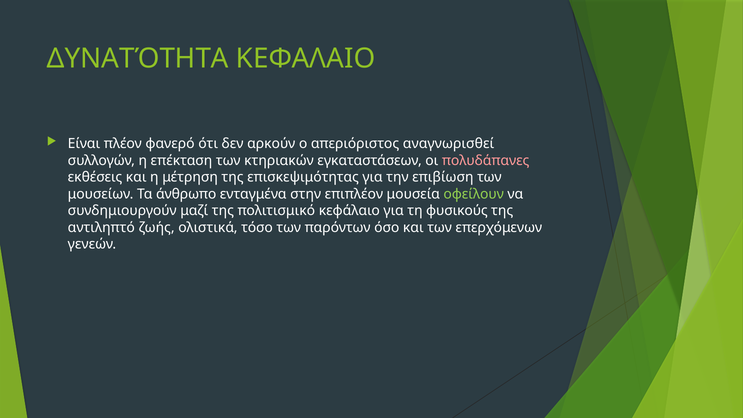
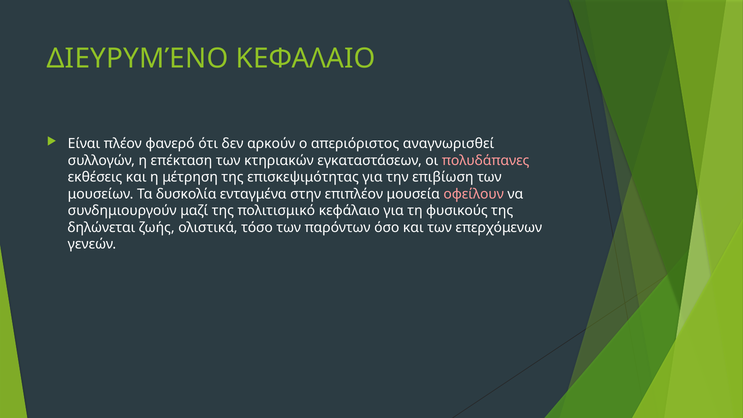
ΔΥΝΑΤΌΤΗΤΑ: ΔΥΝΑΤΌΤΗΤΑ -> ΔΙΕΥΡΥΜΈΝΟ (138, 59)
άνθρωπο: άνθρωπο -> δυσκολία (186, 194)
οφείλουν colour: light green -> pink (474, 194)
αντιληπτό: αντιληπτό -> δηλώνεται (101, 227)
